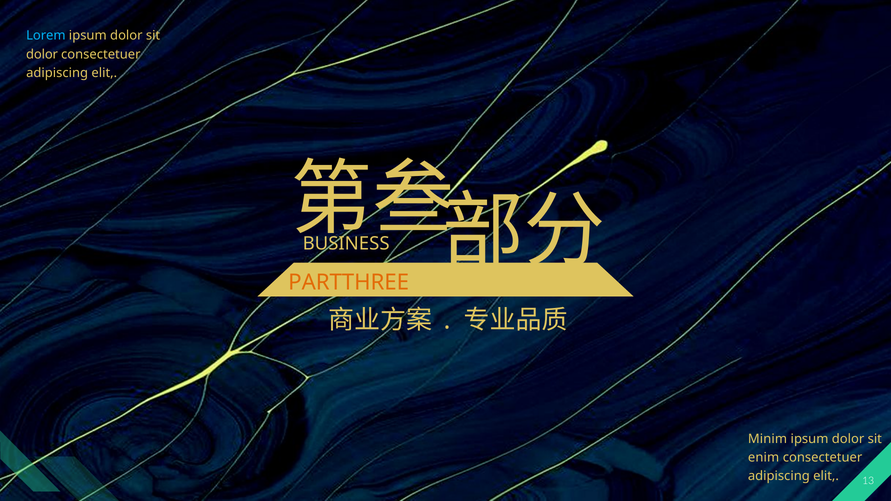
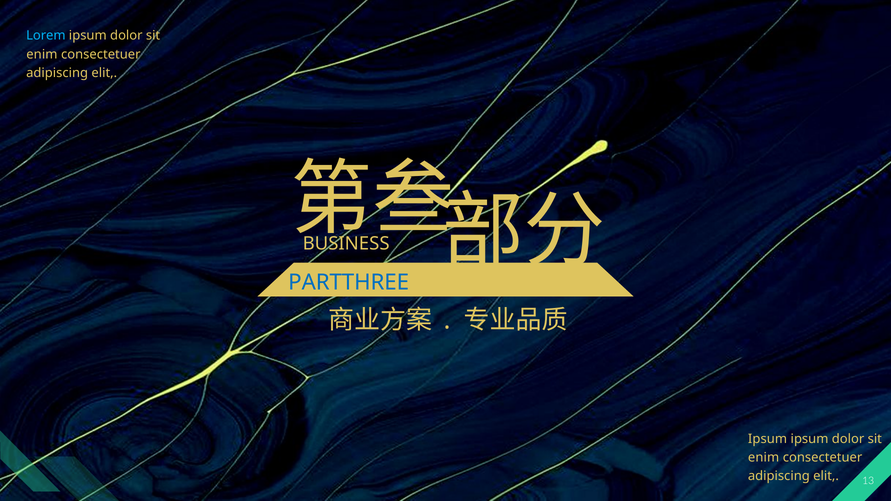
dolor: dolor -> enim (42, 54)
PARTTHREE colour: orange -> blue (349, 282)
Minim: Minim -> Ipsum (768, 439)
